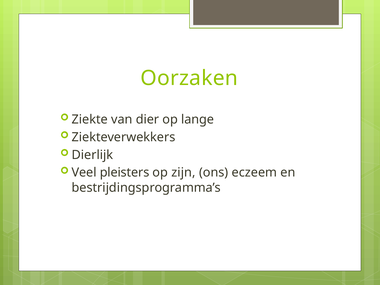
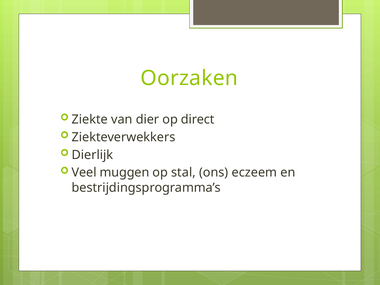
lange: lange -> direct (198, 119)
pleisters: pleisters -> muggen (125, 173)
zijn: zijn -> stal (183, 173)
